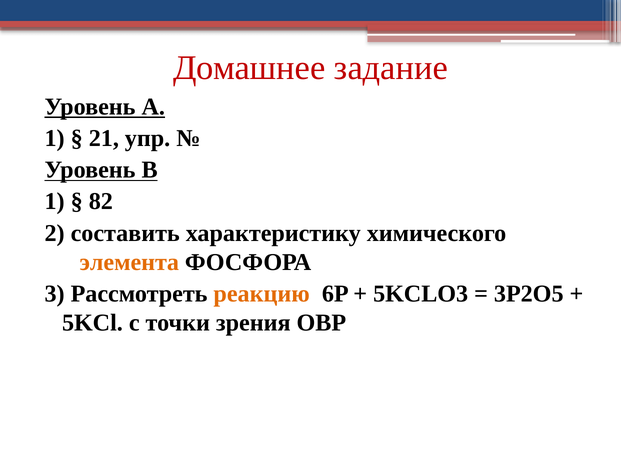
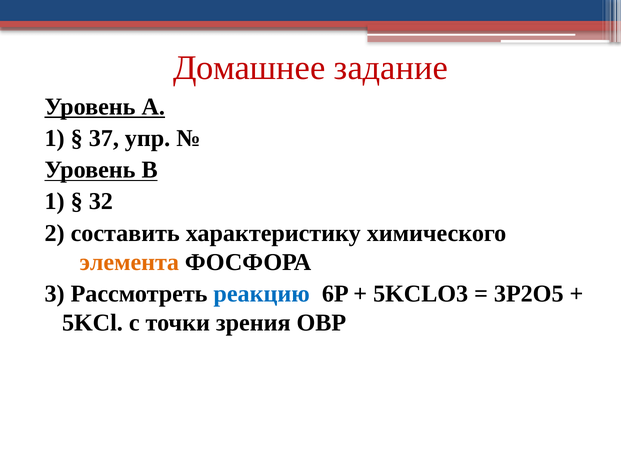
21: 21 -> 37 (104, 138)
82: 82 -> 32 (101, 201)
реакцию colour: orange -> blue (262, 294)
